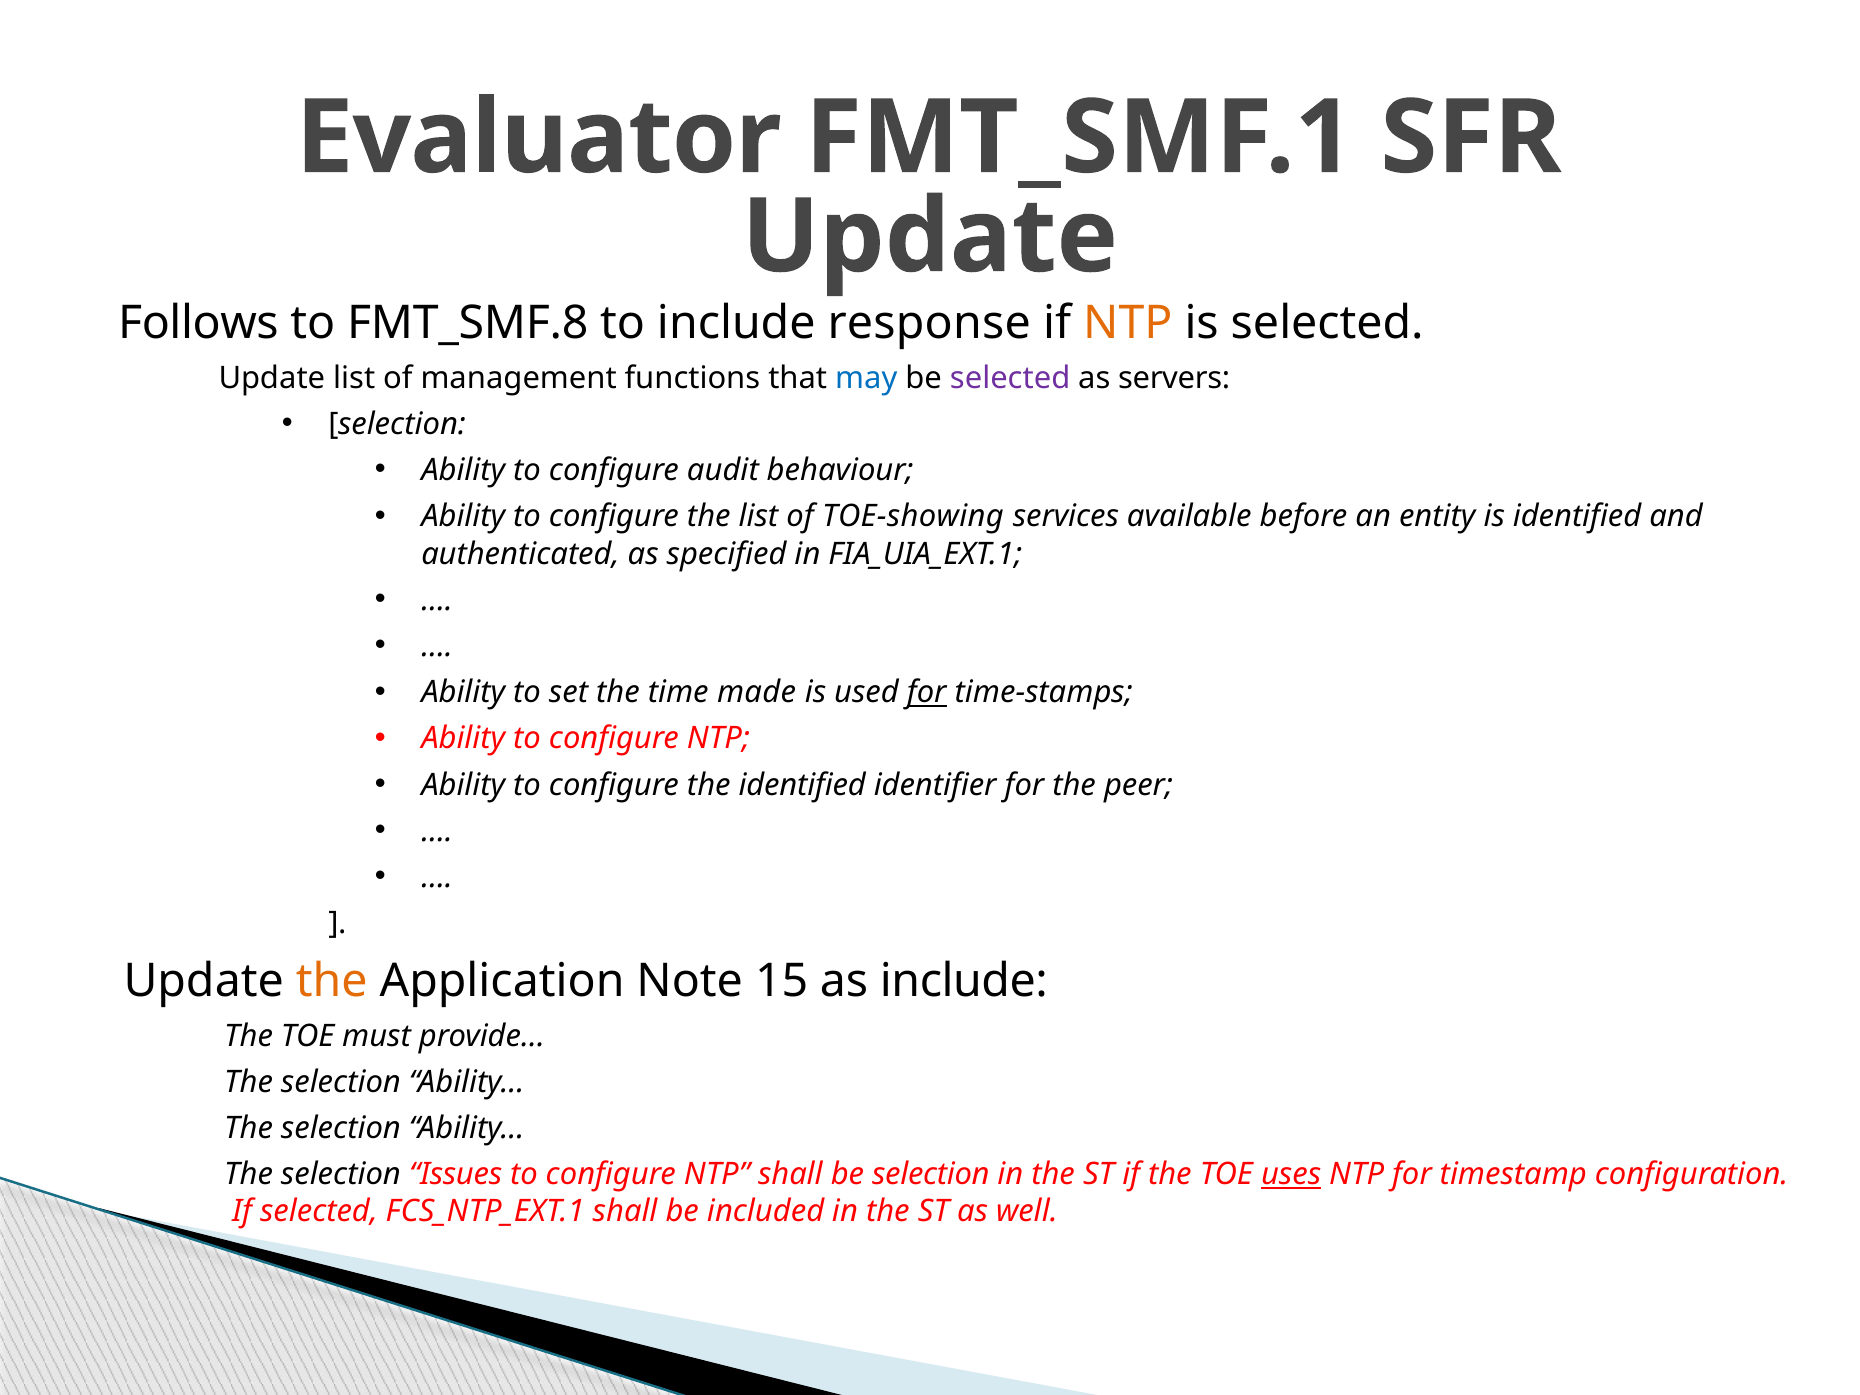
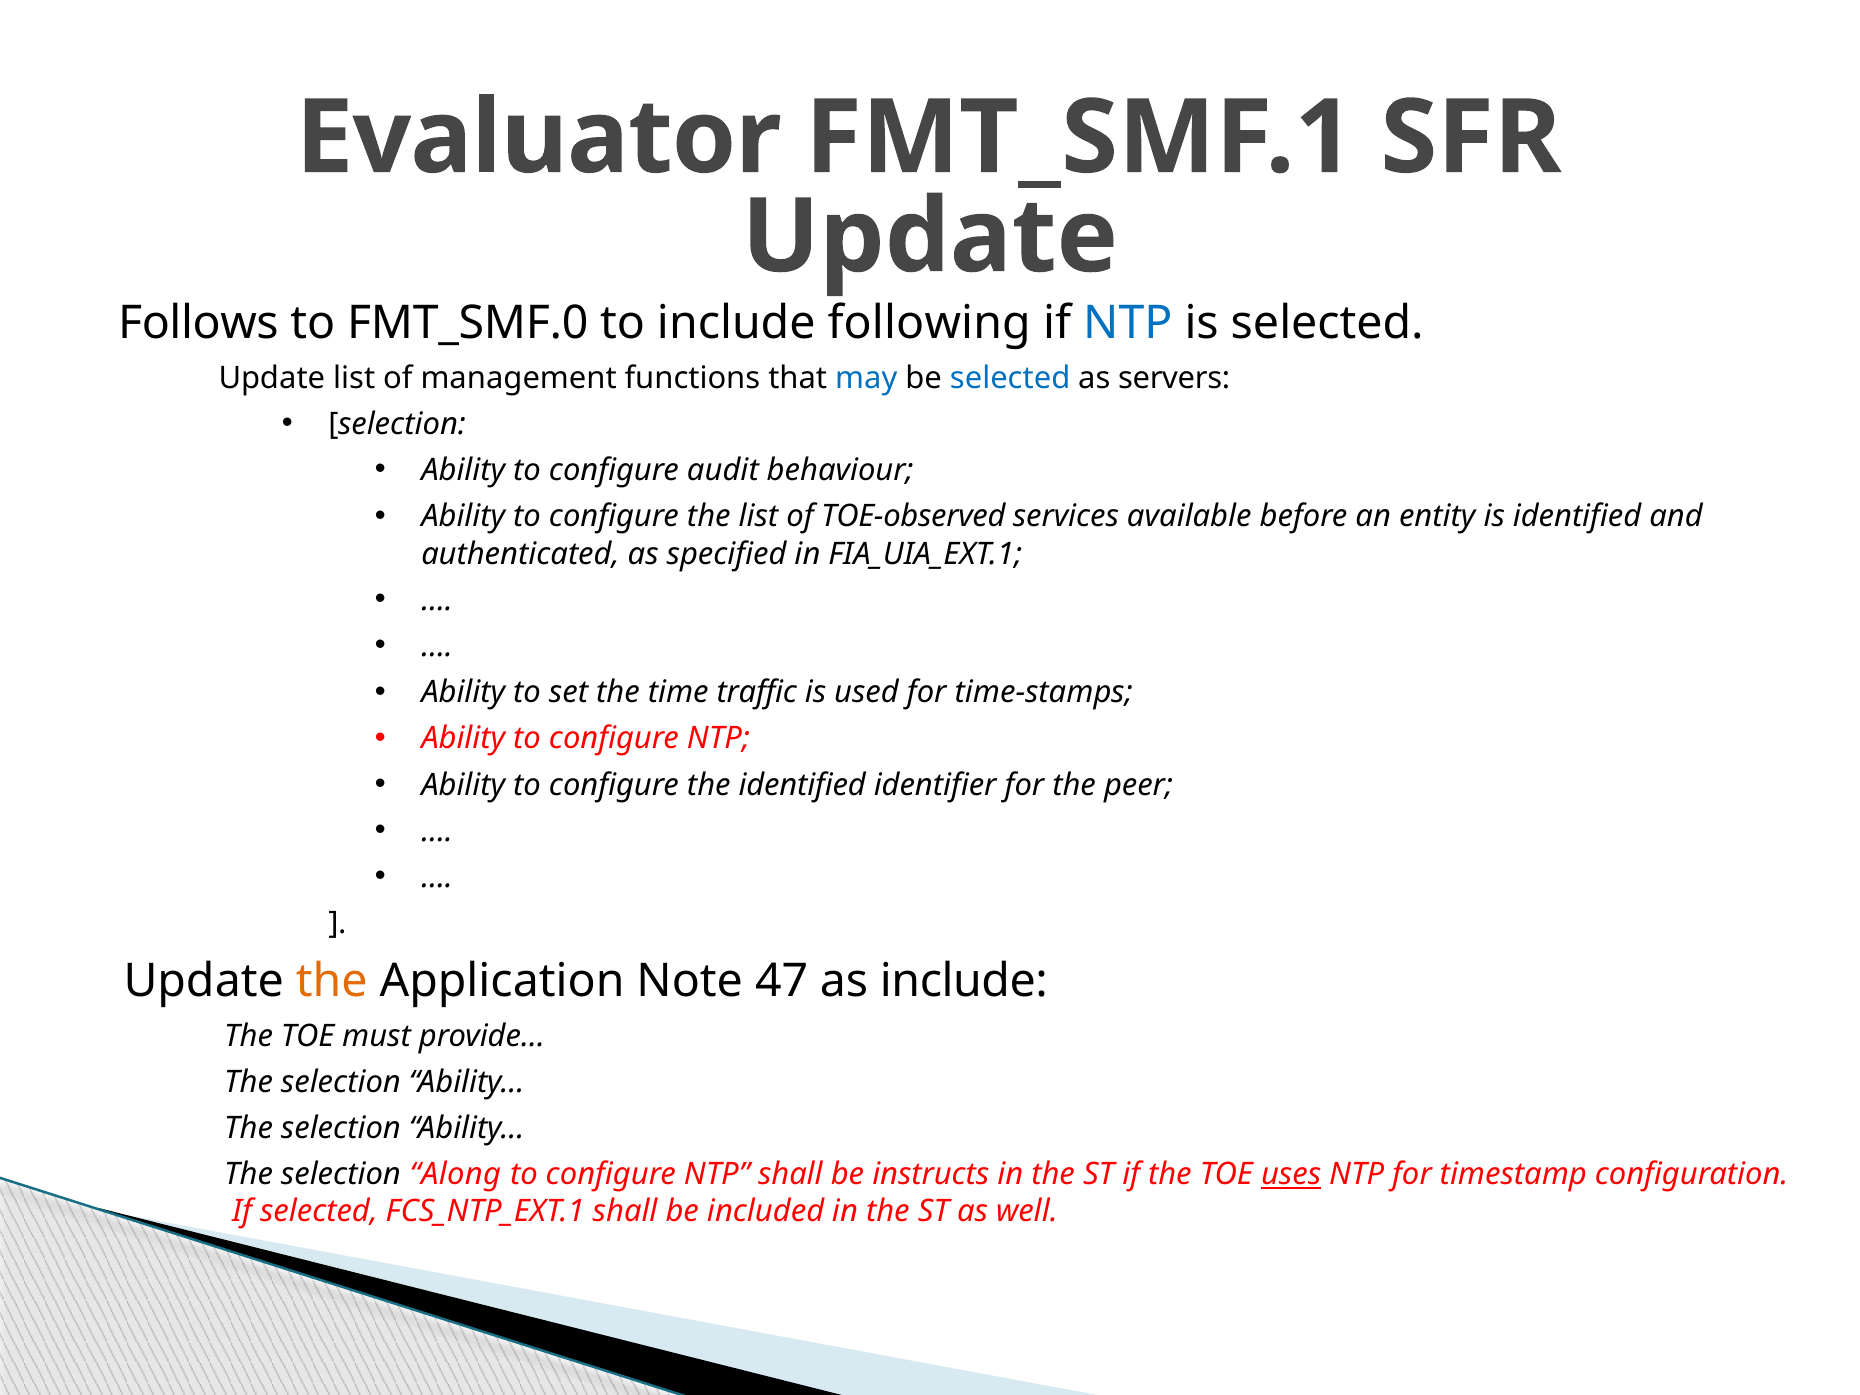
FMT_SMF.8: FMT_SMF.8 -> FMT_SMF.0 (468, 324)
response: response -> following (929, 324)
NTP colour: orange -> blue (1128, 324)
selected colour: purple -> blue (1010, 378)
TOE-showing: TOE-showing -> TOE-observed (913, 517)
made: made -> traffic (757, 692)
for underline: present -> none (927, 692)
15: 15 -> 47 (782, 981)
Issues: Issues -> Along (455, 1174)
be selection: selection -> instructs (931, 1174)
